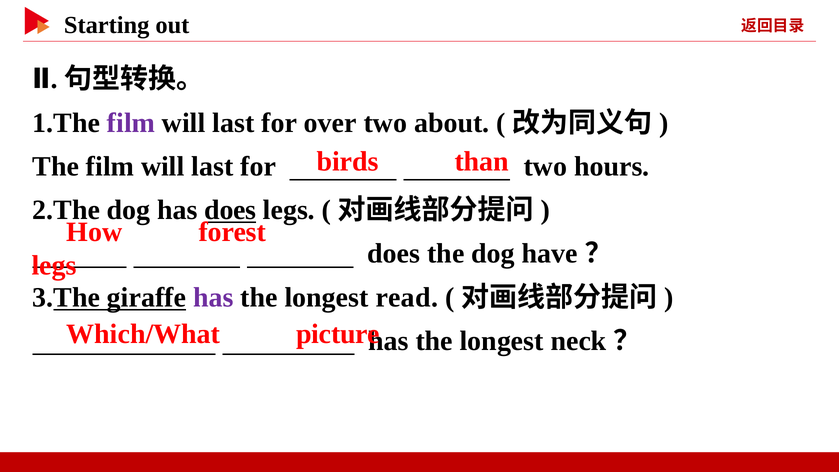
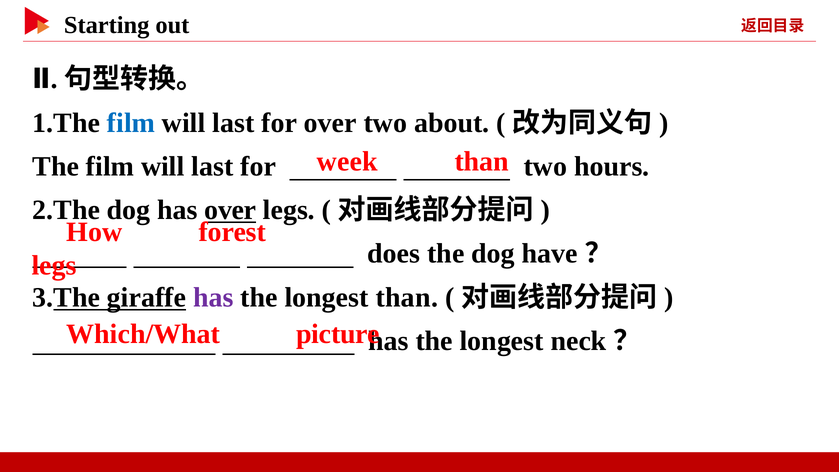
film colour: purple -> blue (131, 123)
birds: birds -> week (347, 161)
has does: does -> over (230, 210)
longest read: read -> than (407, 297)
